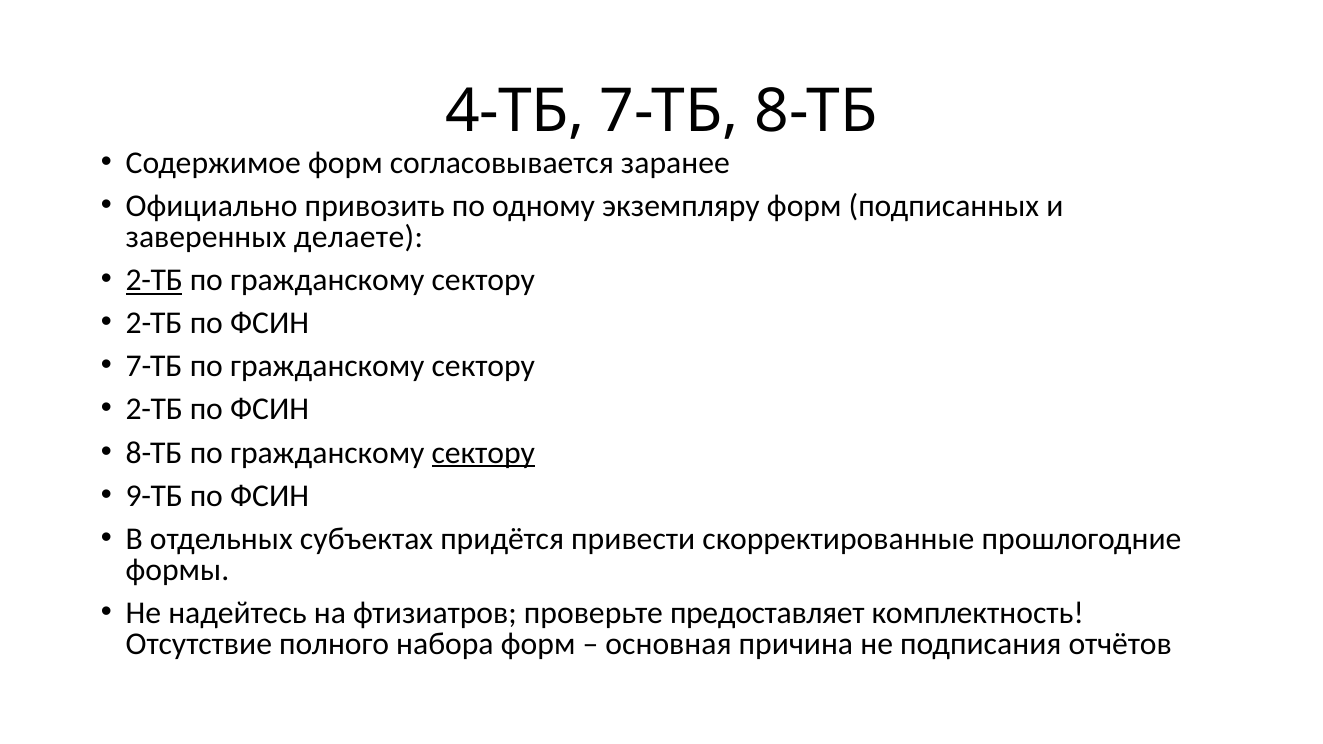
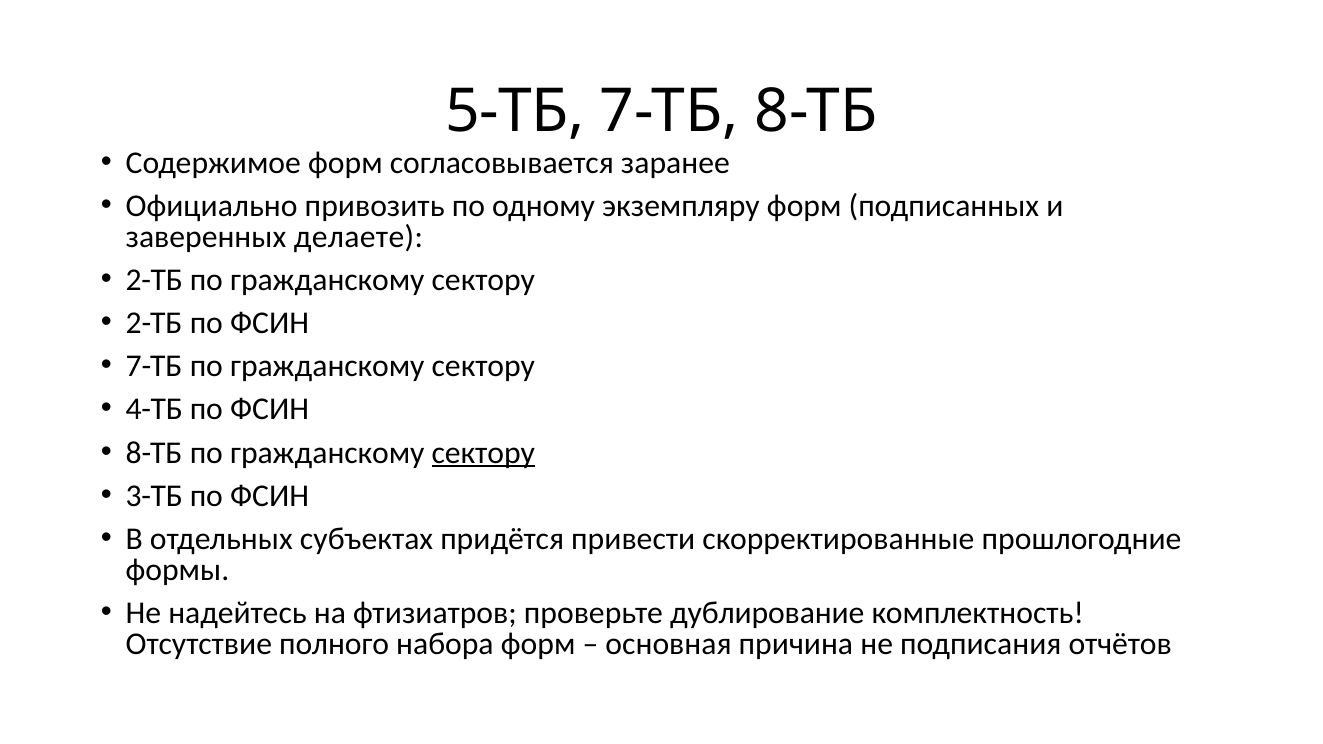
4-ТБ: 4-ТБ -> 5-ТБ (515, 111)
2-ТБ underline: present -> none (154, 280)
2-ТБ: 2-ТБ -> 4-ТБ (154, 410)
9-ТБ: 9-ТБ -> 3-ТБ (154, 496)
предоставляет: предоставляет -> дублирование (767, 613)
